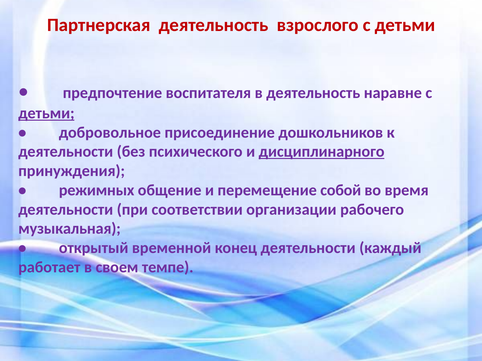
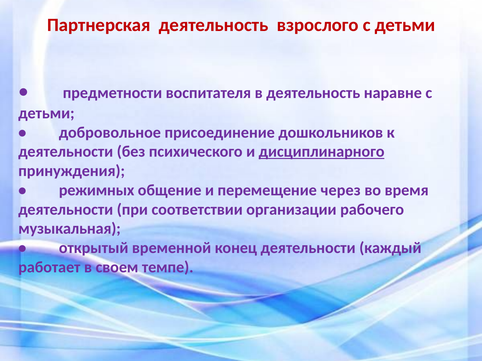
предпочтение: предпочтение -> предметности (112, 93)
детьми underline: present -> none (46, 113)
собой: собой -> через (341, 190)
